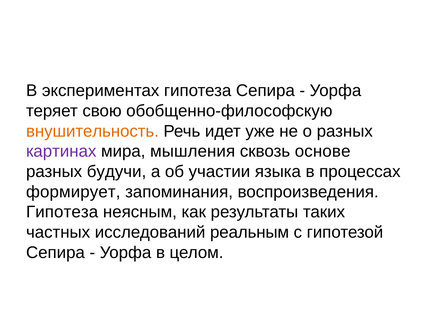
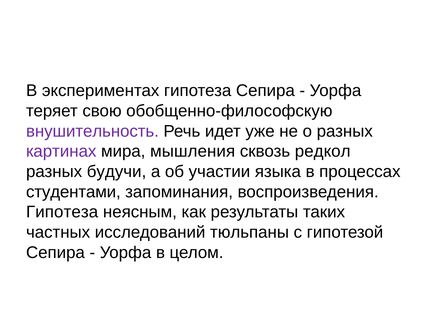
внушительность colour: orange -> purple (92, 131)
основе: основе -> редкол (323, 152)
формирует: формирует -> студентами (73, 192)
реальным: реальным -> тюльпаны (250, 233)
